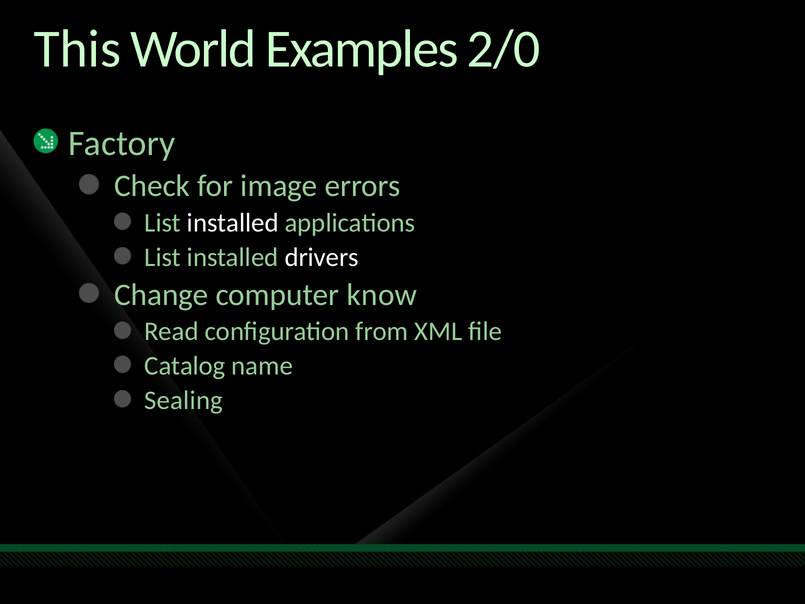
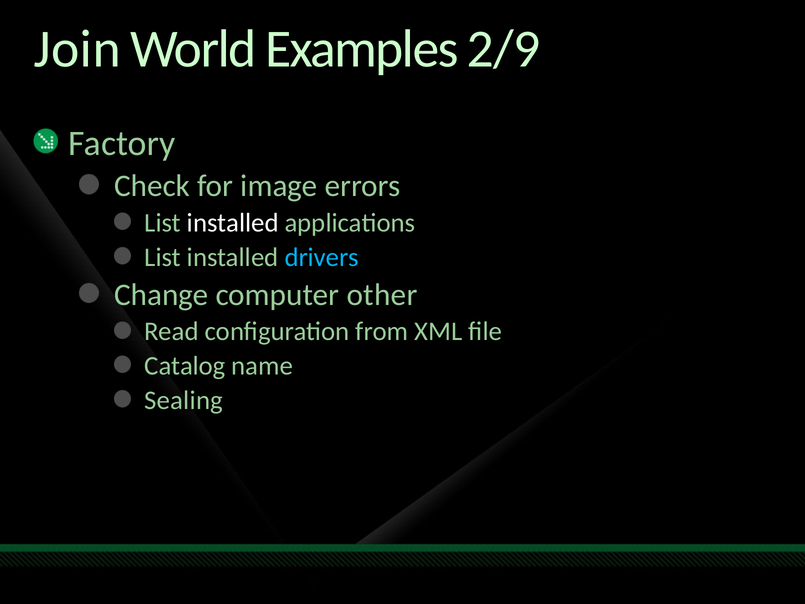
This: This -> Join (77, 49)
2/0: 2/0 -> 2/9 (504, 49)
drivers colour: white -> light blue (322, 257)
know: know -> other (382, 295)
